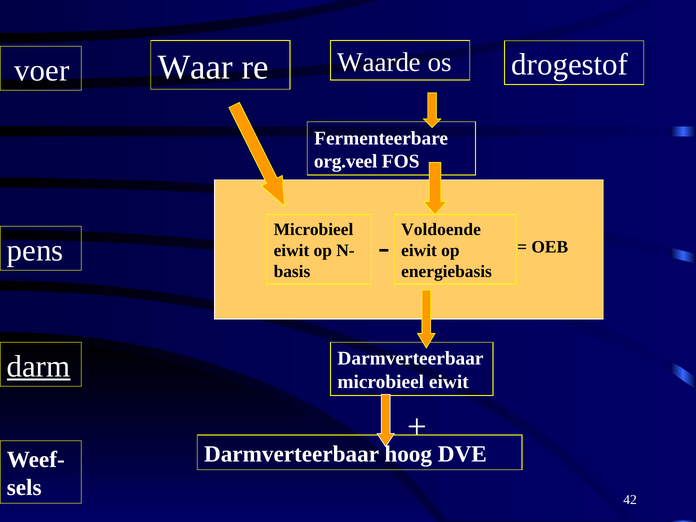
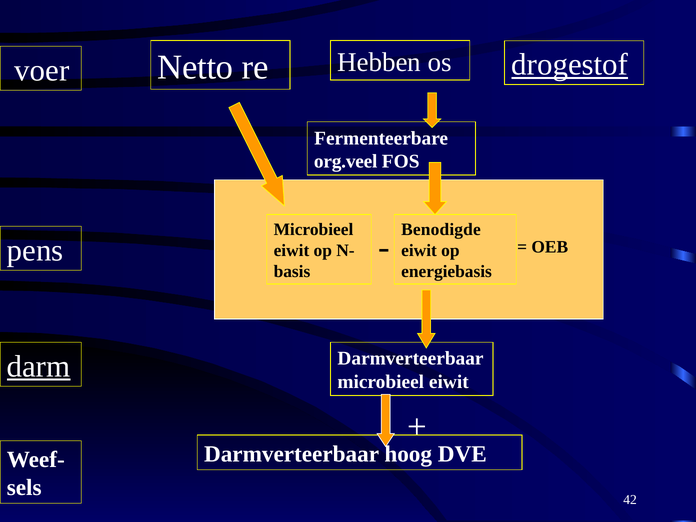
Waar: Waar -> Netto (195, 67)
Waarde: Waarde -> Hebben (379, 62)
drogestof underline: none -> present (570, 65)
Voldoende: Voldoende -> Benodigde (441, 230)
